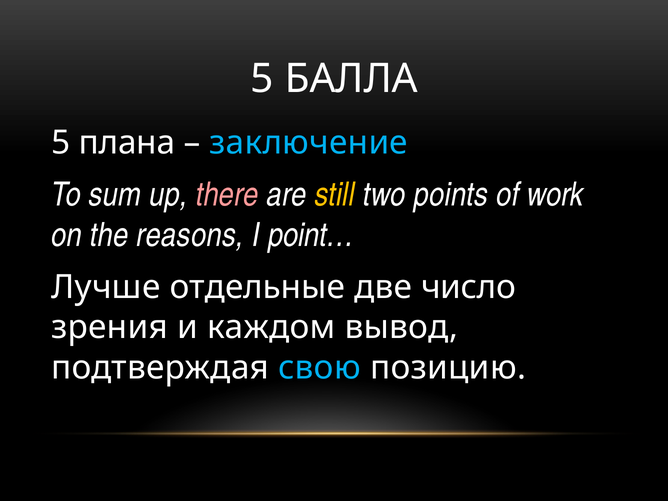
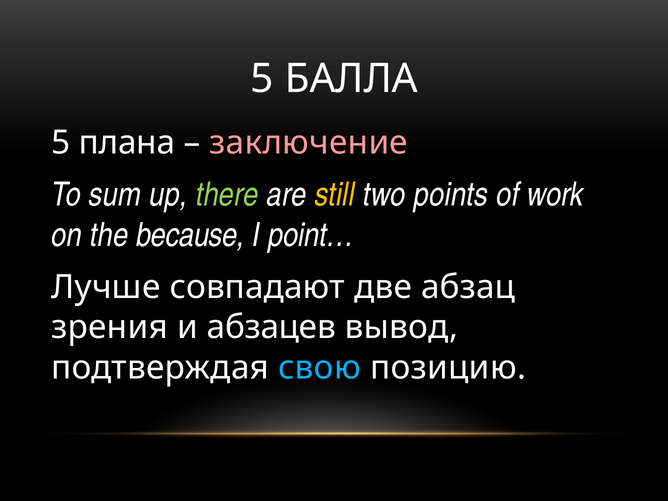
заключение colour: light blue -> pink (309, 143)
there colour: pink -> light green (227, 195)
reasons: reasons -> because (190, 235)
отдельные: отдельные -> совпадают (257, 287)
число: число -> абзац (468, 287)
каждом: каждом -> абзацев (271, 327)
